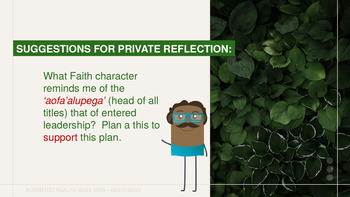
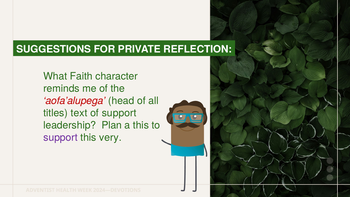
that: that -> text (79, 113)
of entered: entered -> support (119, 113)
support colour: red -> purple (61, 137)
this plan: plan -> very (110, 137)
